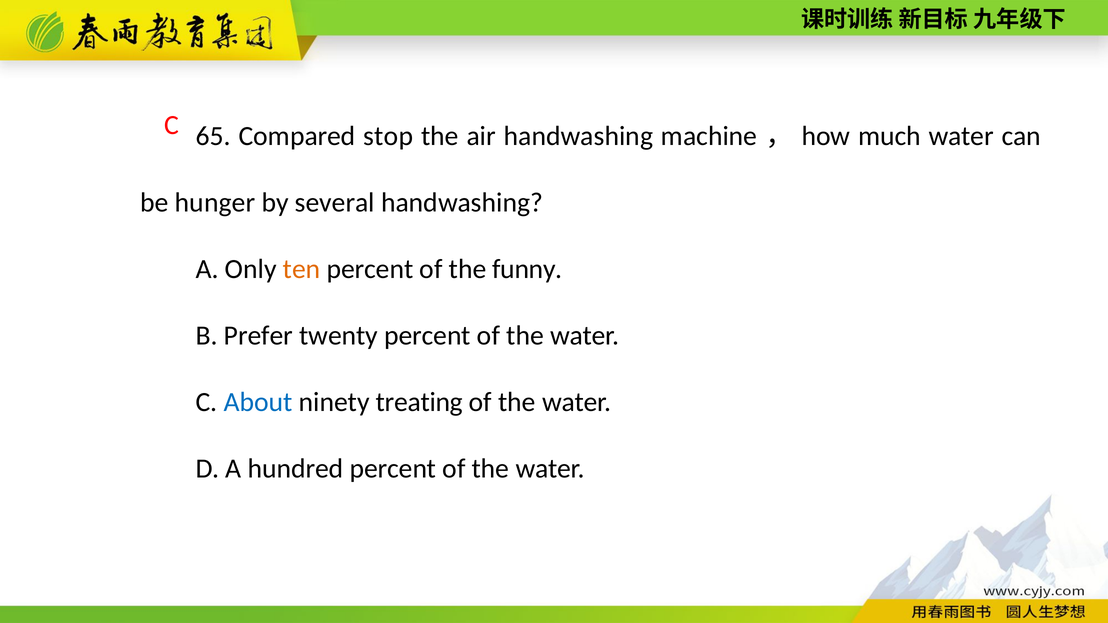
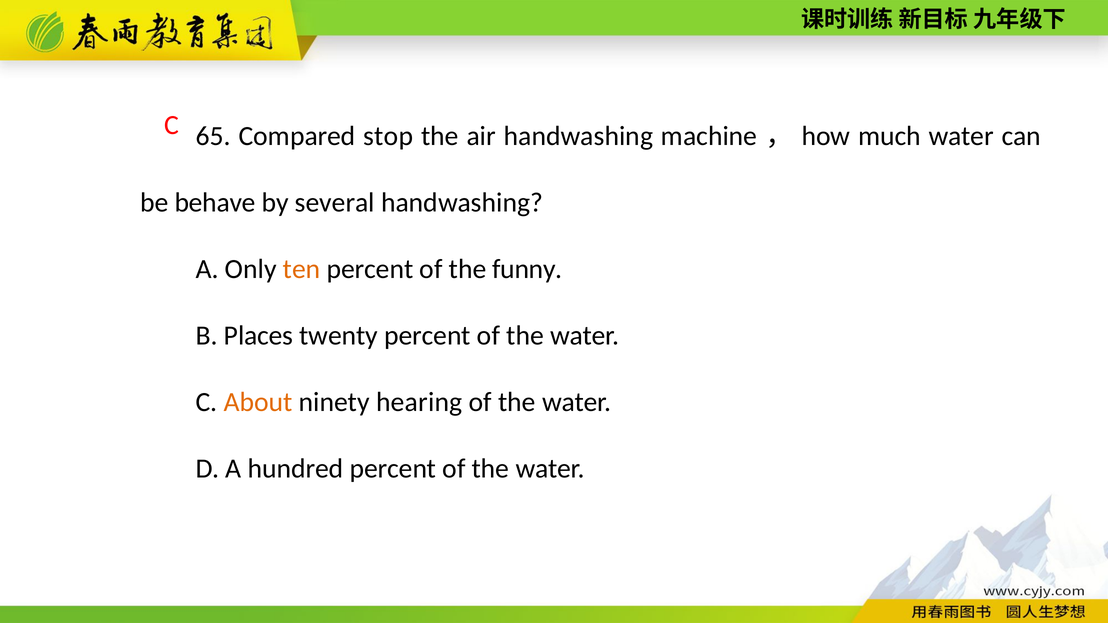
hunger: hunger -> behave (215, 203)
Prefer: Prefer -> Places (259, 336)
About colour: blue -> orange (258, 402)
treating: treating -> hearing (419, 402)
